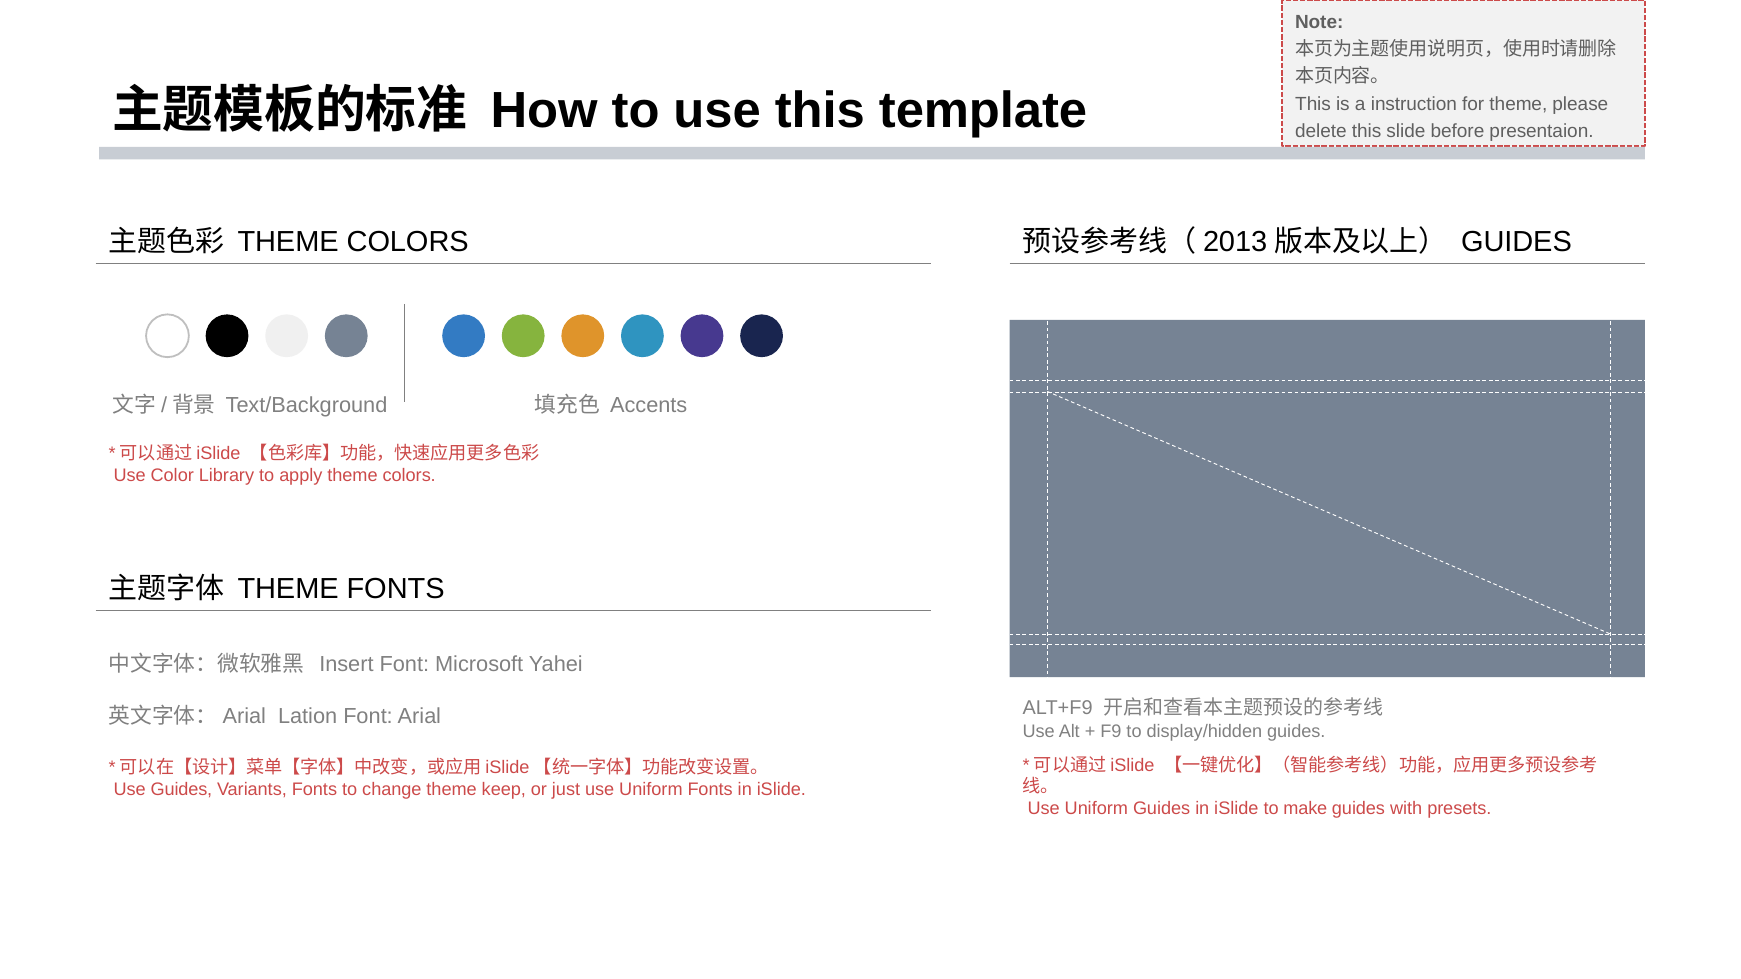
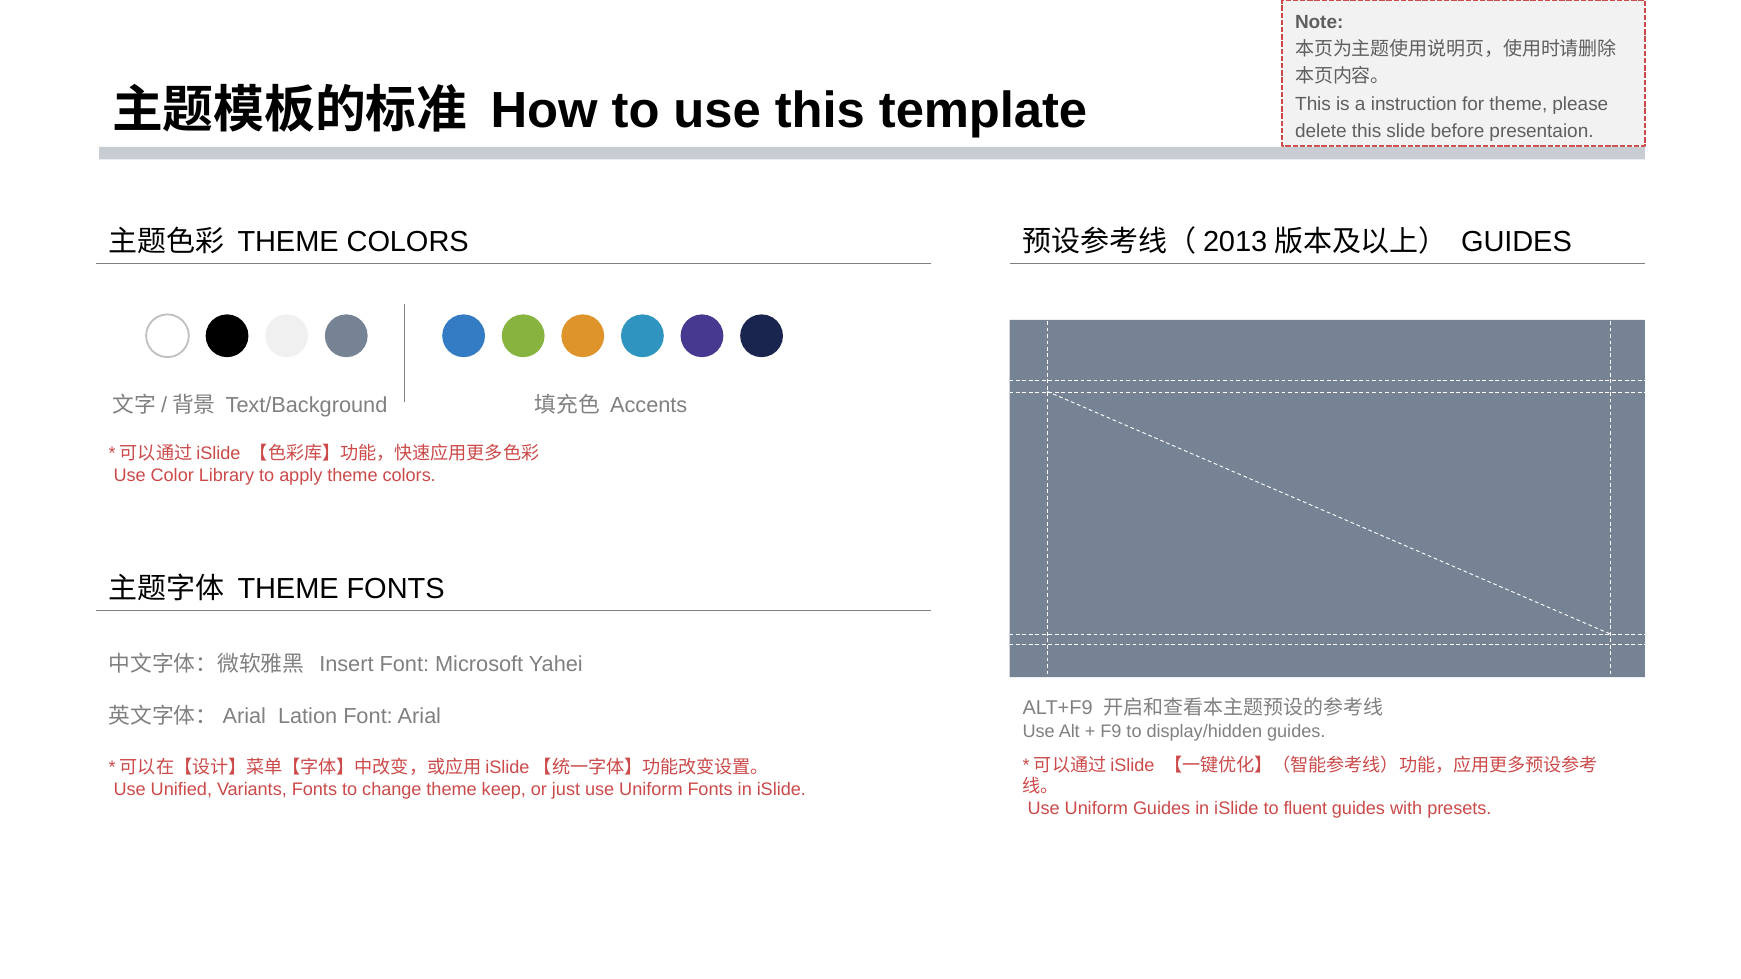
Use Guides: Guides -> Unified (181, 789)
make: make -> fluent (1305, 809)
